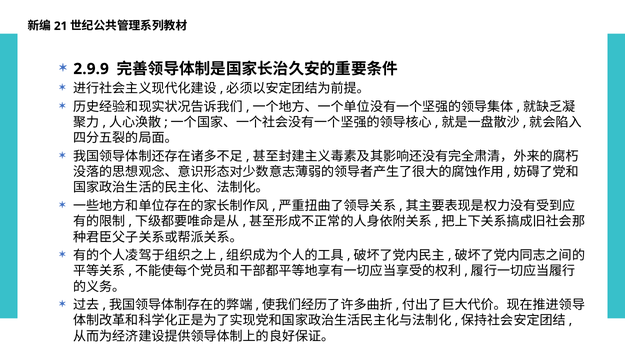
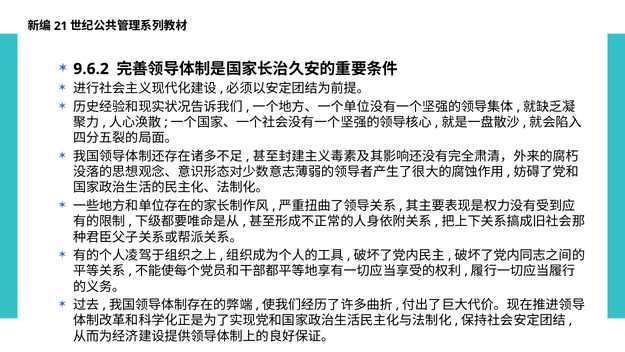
2.9.9: 2.9.9 -> 9.6.2 (91, 69)
